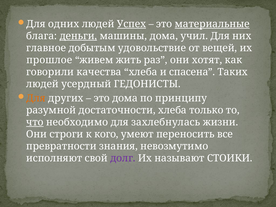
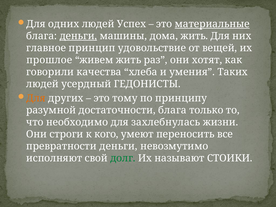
Успех underline: present -> none (131, 24)
дома учил: учил -> жить (194, 36)
добытым: добытым -> принцип (92, 48)
спасена: спасена -> умения (192, 72)
это дома: дома -> тому (125, 98)
достаточности хлеба: хлеба -> блага (172, 110)
что underline: present -> none (35, 122)
превратности знания: знания -> деньги (118, 146)
долг colour: purple -> green (123, 158)
